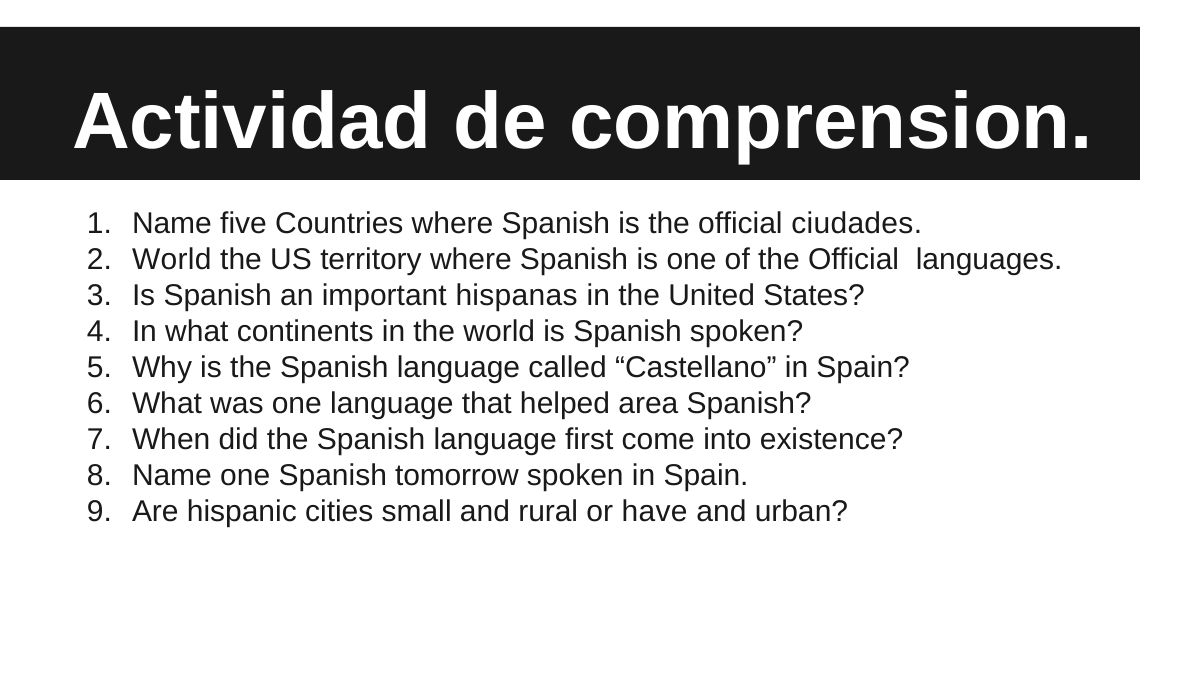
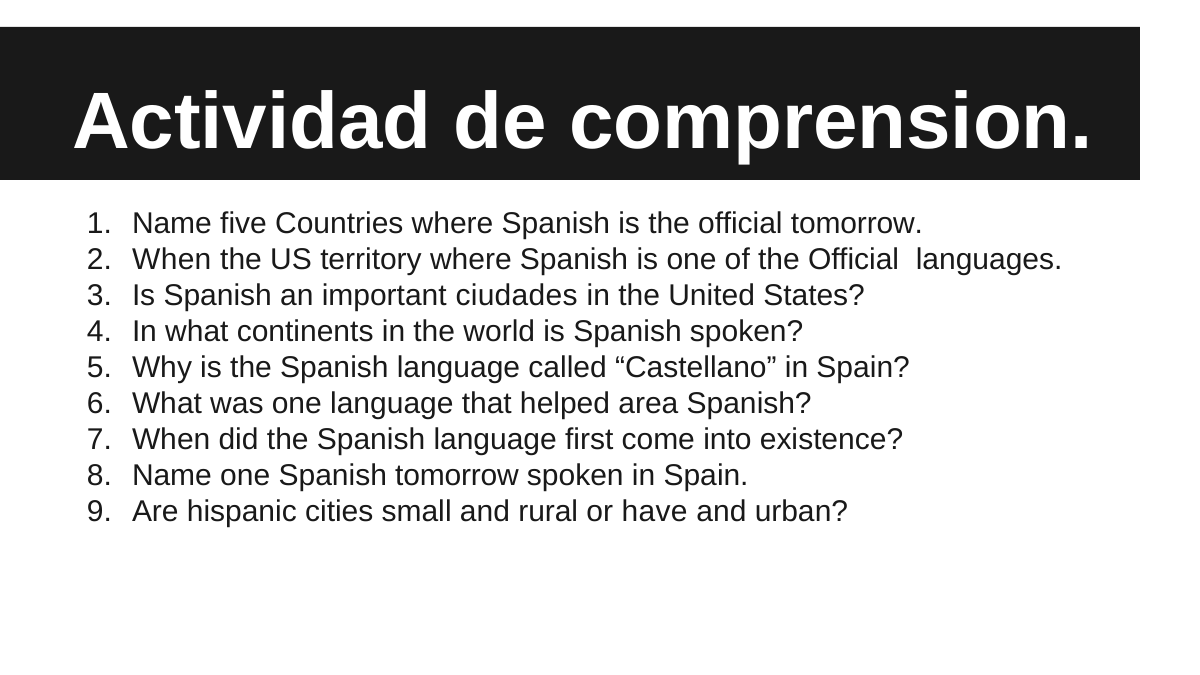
official ciudades: ciudades -> tomorrow (857, 224)
World: World -> When (172, 260)
hispanas: hispanas -> ciudades (517, 296)
